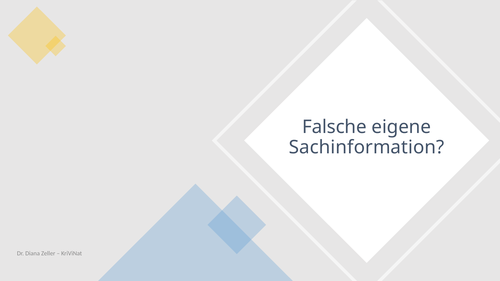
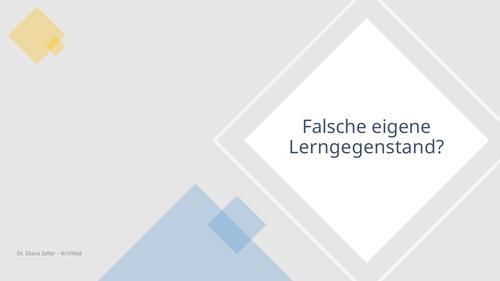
Sachinformation: Sachinformation -> Lerngegenstand (367, 147)
